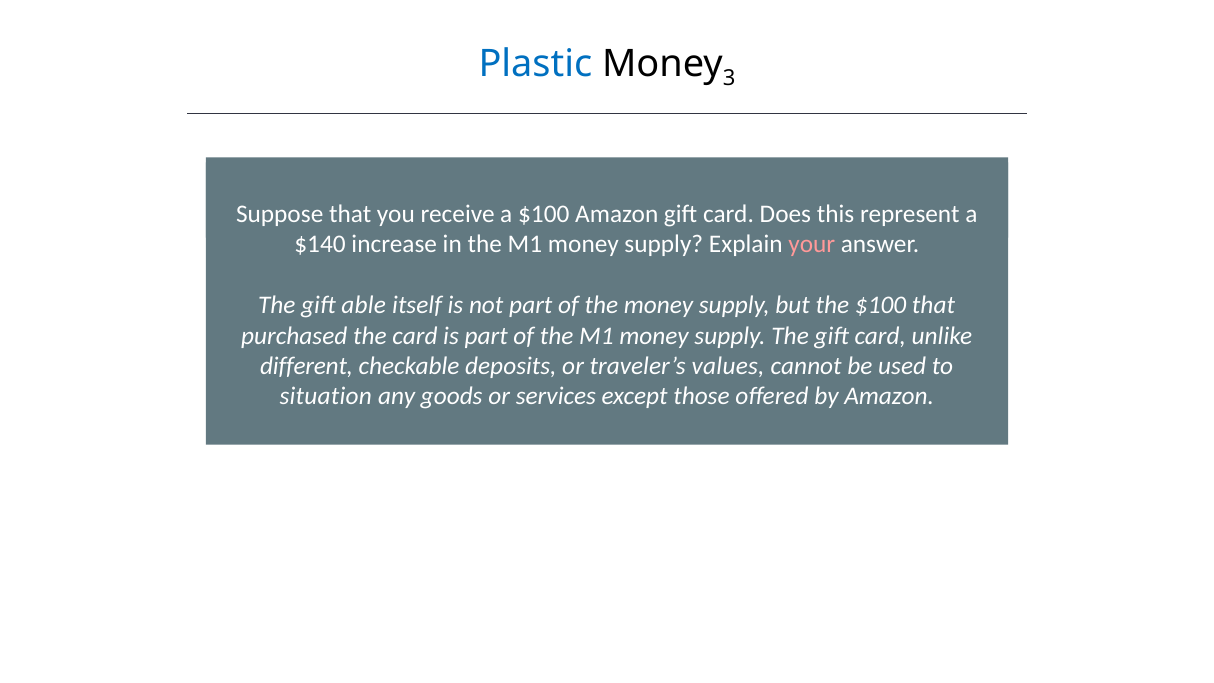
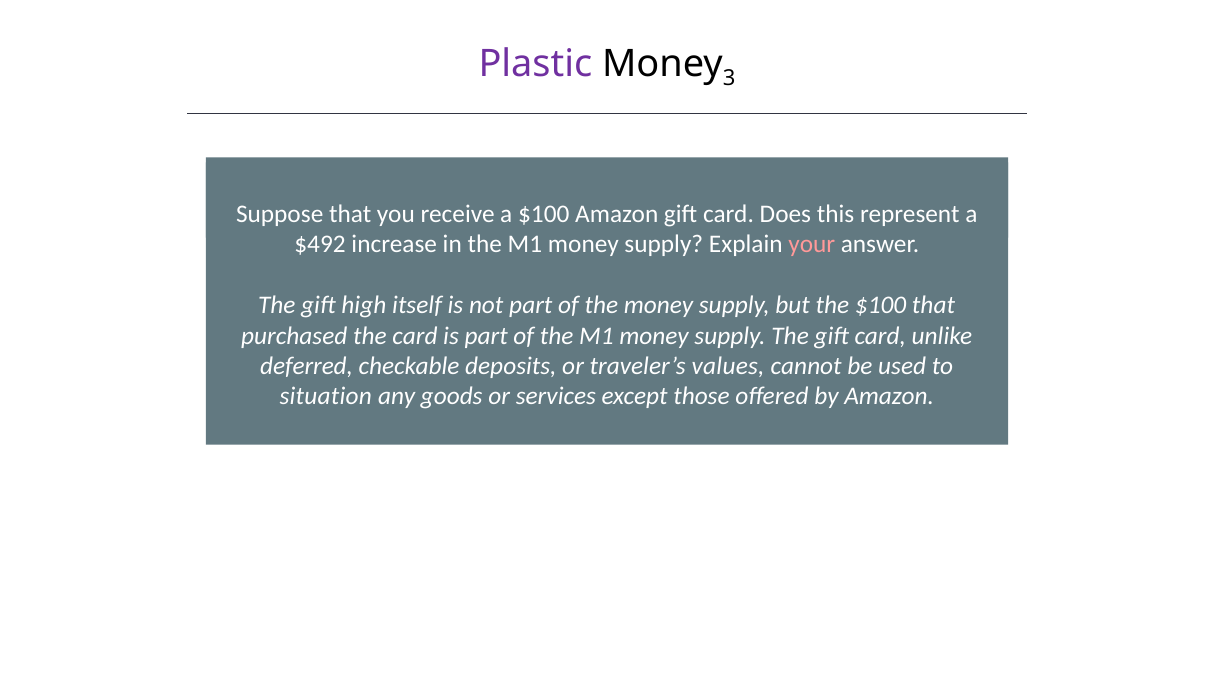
Plastic colour: blue -> purple (535, 64)
$140: $140 -> $492 (320, 245)
able: able -> high (364, 305)
different: different -> deferred (307, 366)
